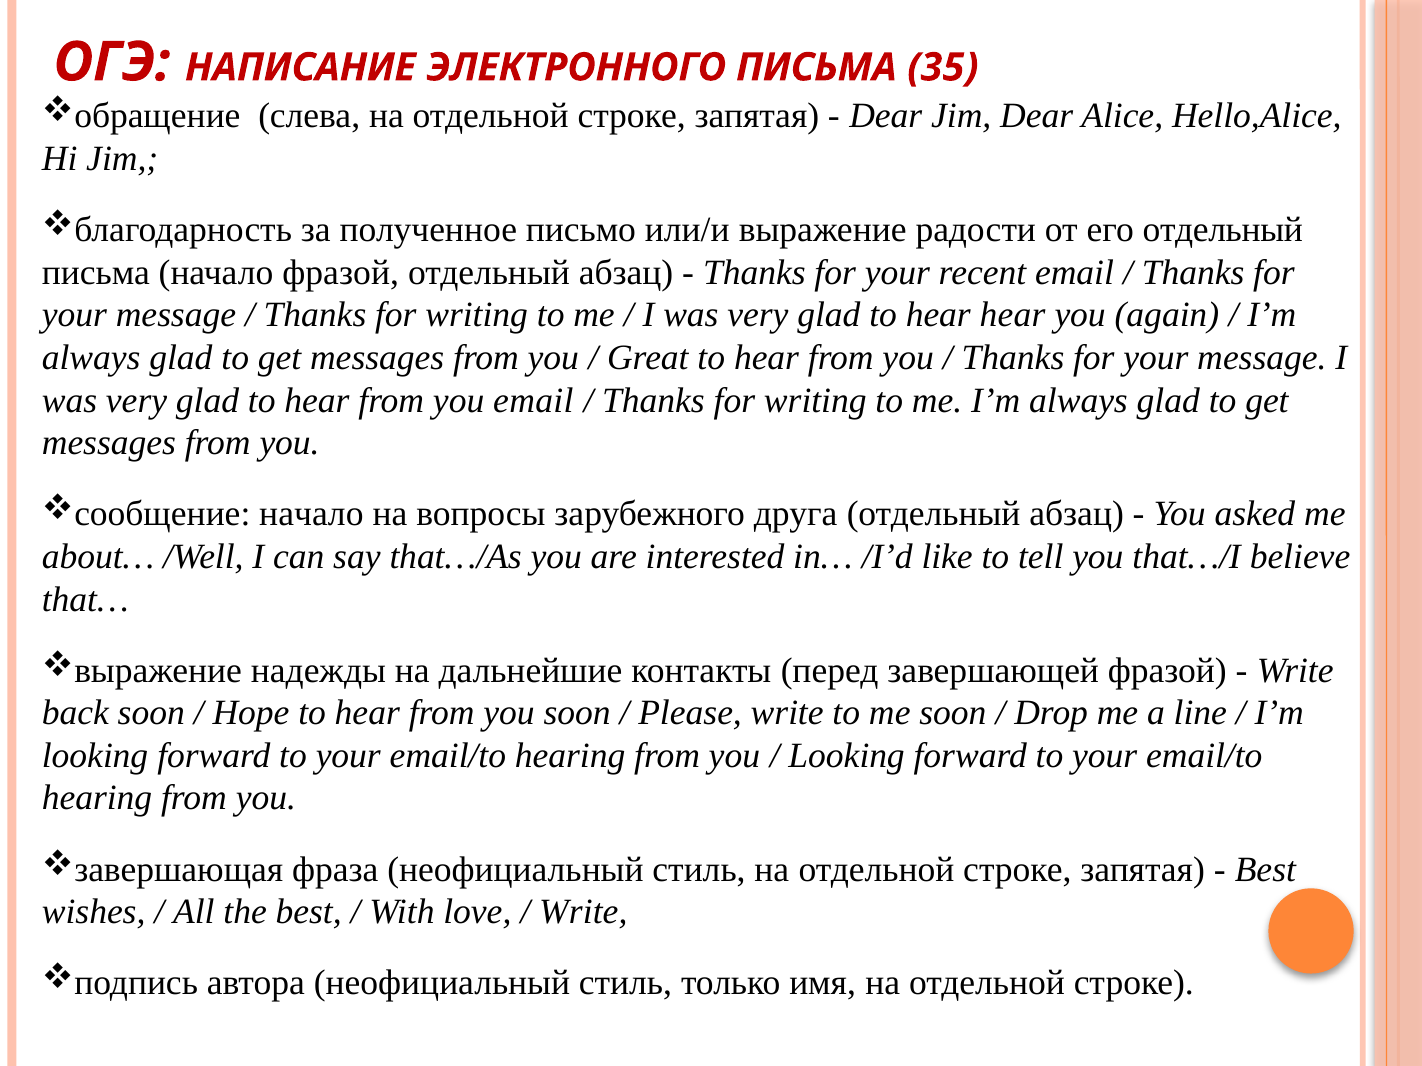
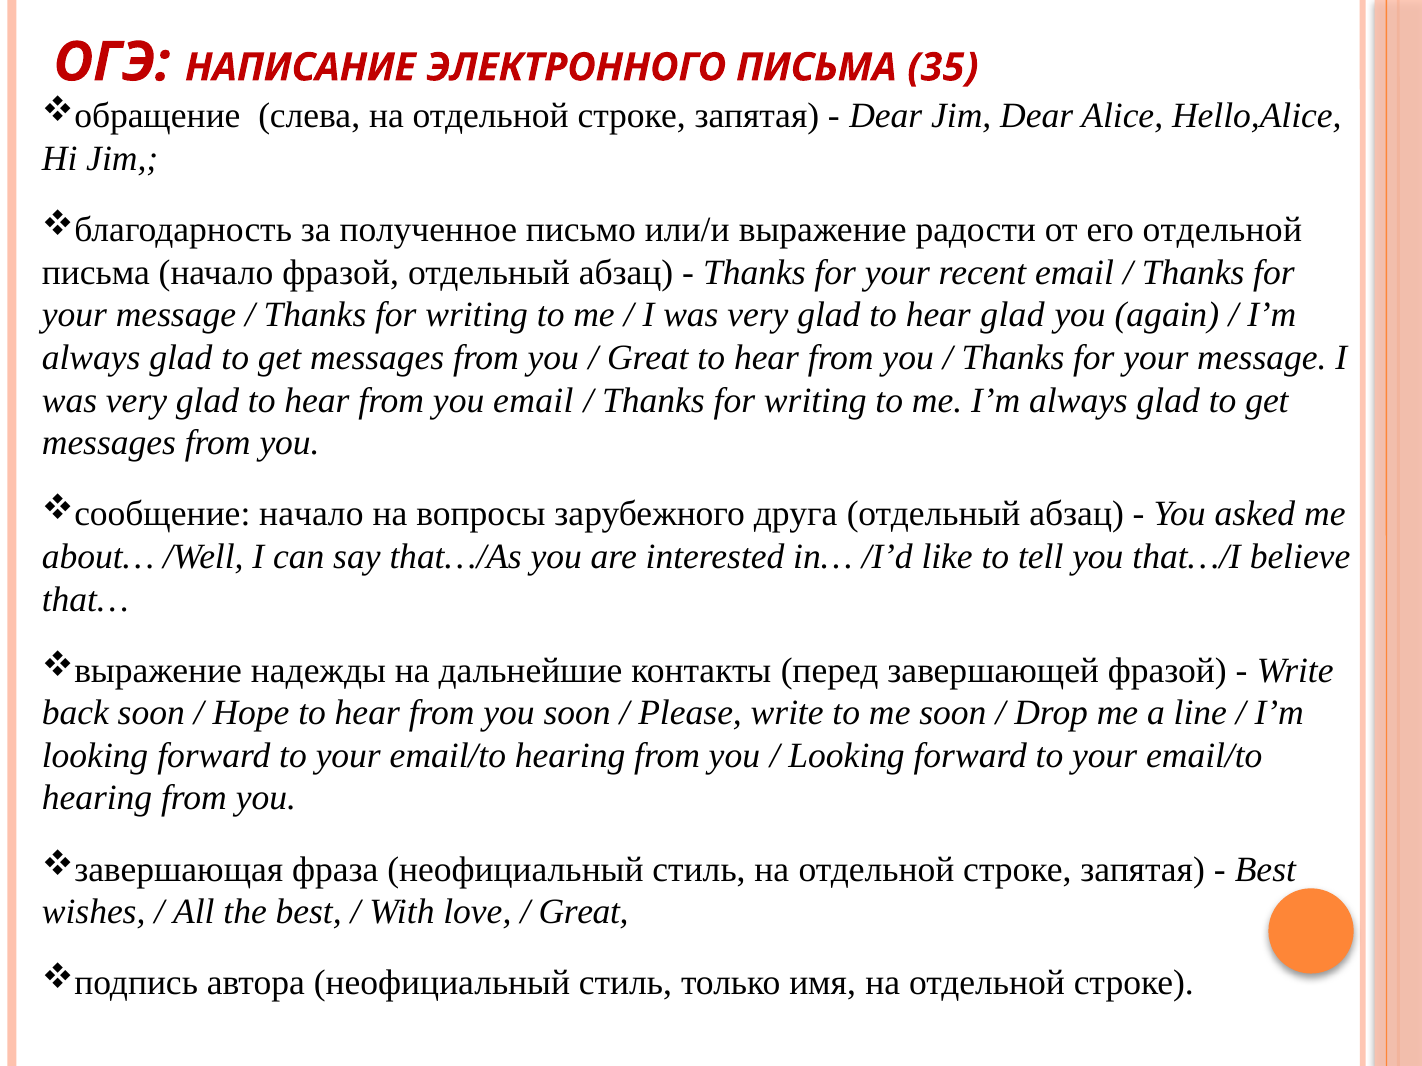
его отдельный: отдельный -> отдельной (1222, 230)
hear hear: hear -> glad (1012, 315)
Write: Write -> Great (584, 912)
